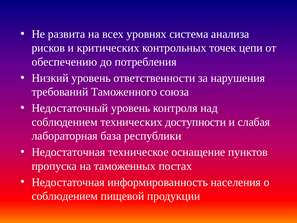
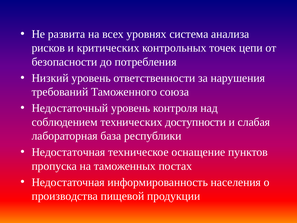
обеспечению: обеспечению -> безопасности (64, 62)
соблюдением: соблюдением -> производства (65, 196)
